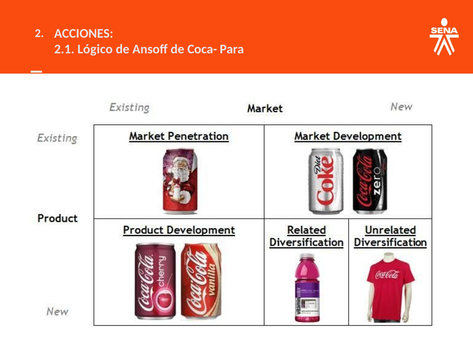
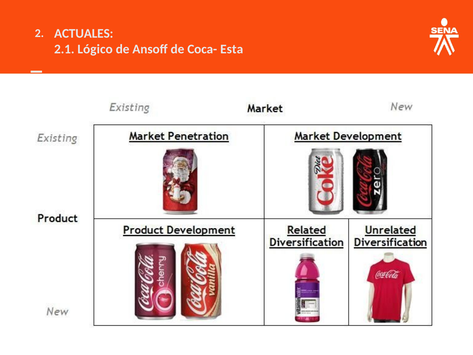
ACCIONES: ACCIONES -> ACTUALES (84, 33)
Para: Para -> Esta (232, 49)
